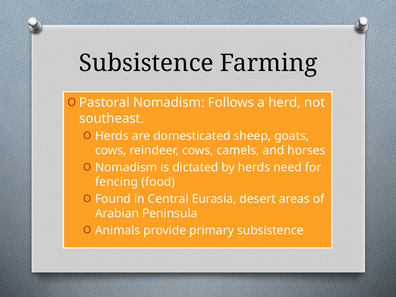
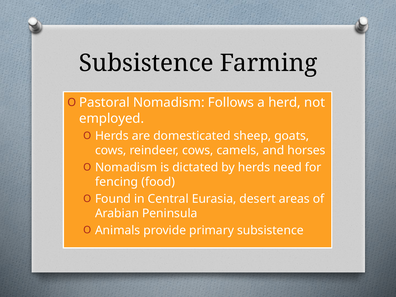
southeast: southeast -> employed (112, 118)
